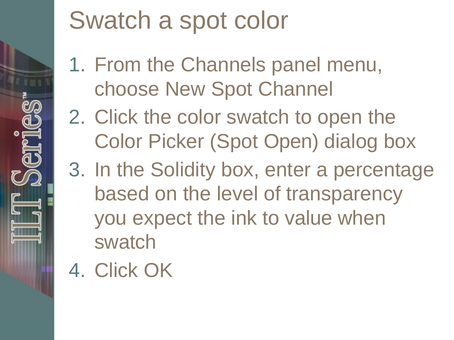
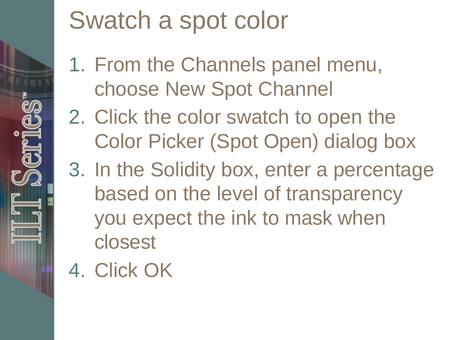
value: value -> mask (309, 218)
swatch: swatch -> closest (125, 243)
